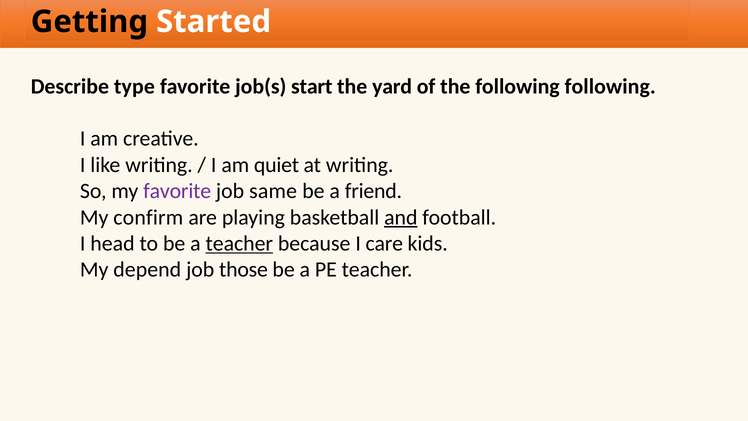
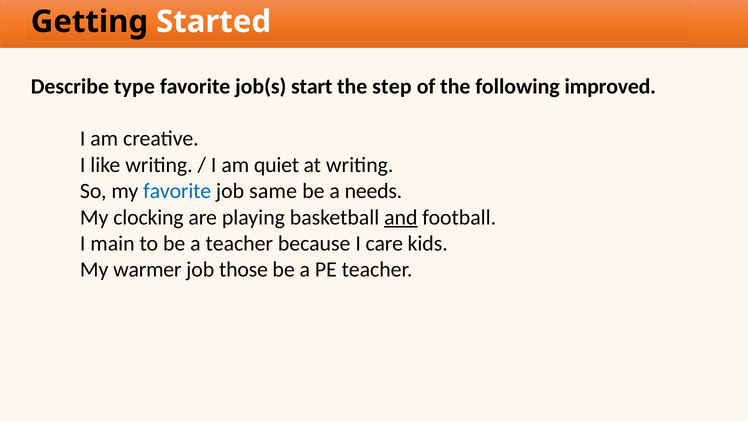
yard: yard -> step (392, 86)
following following: following -> improved (610, 86)
favorite colour: purple -> blue (177, 191)
friend: friend -> needs (373, 191)
confirm: confirm -> clocking (148, 217)
head: head -> main (112, 243)
teacher underline: present -> none (239, 243)
depend: depend -> warmer (147, 270)
